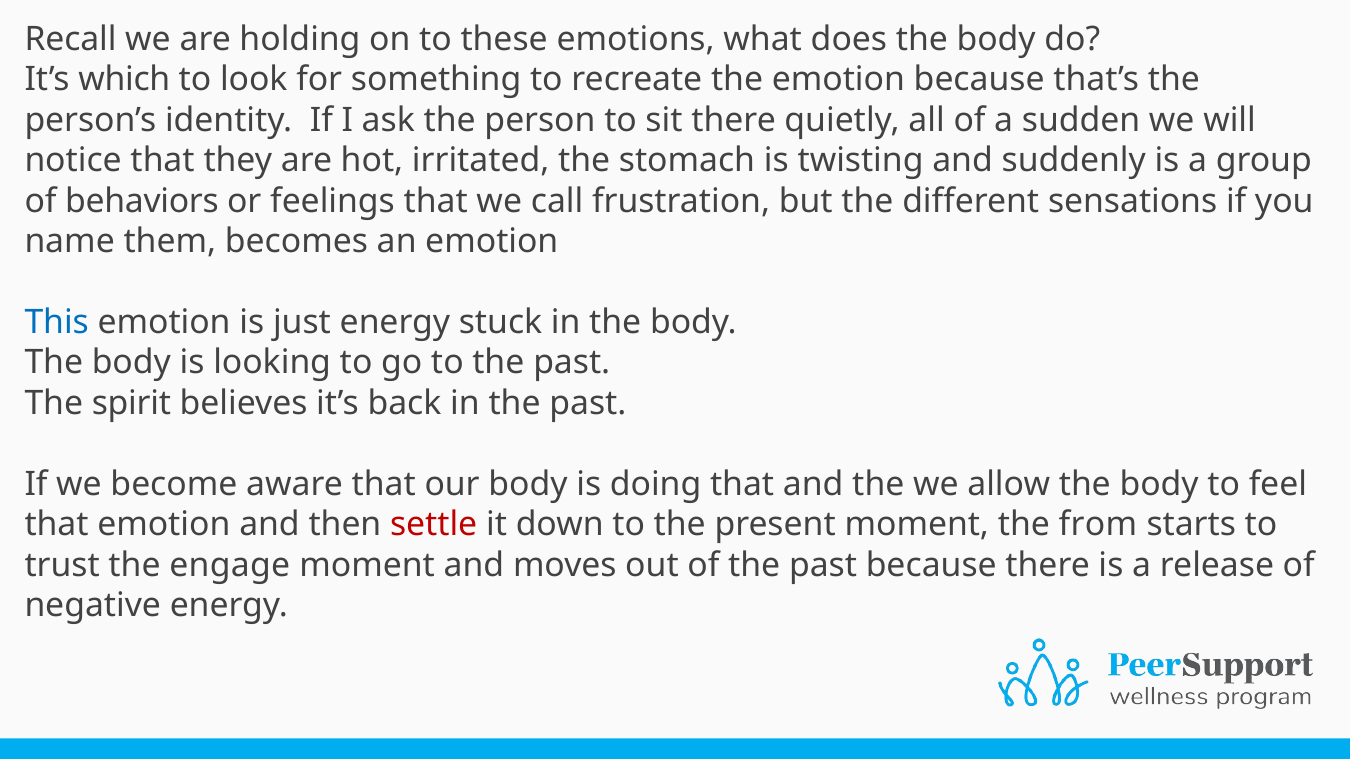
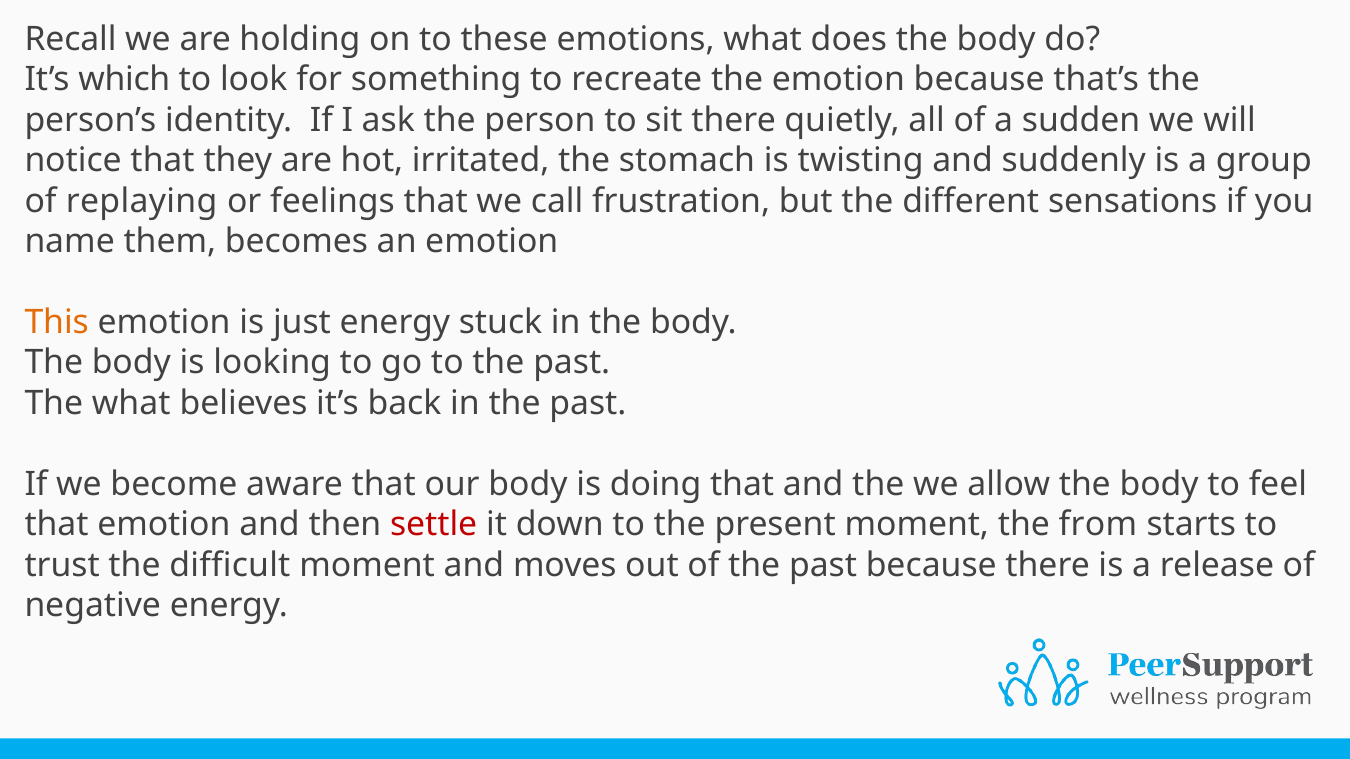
behaviors: behaviors -> replaying (142, 201)
This colour: blue -> orange (57, 323)
The spirit: spirit -> what (131, 404)
engage: engage -> difficult (230, 566)
